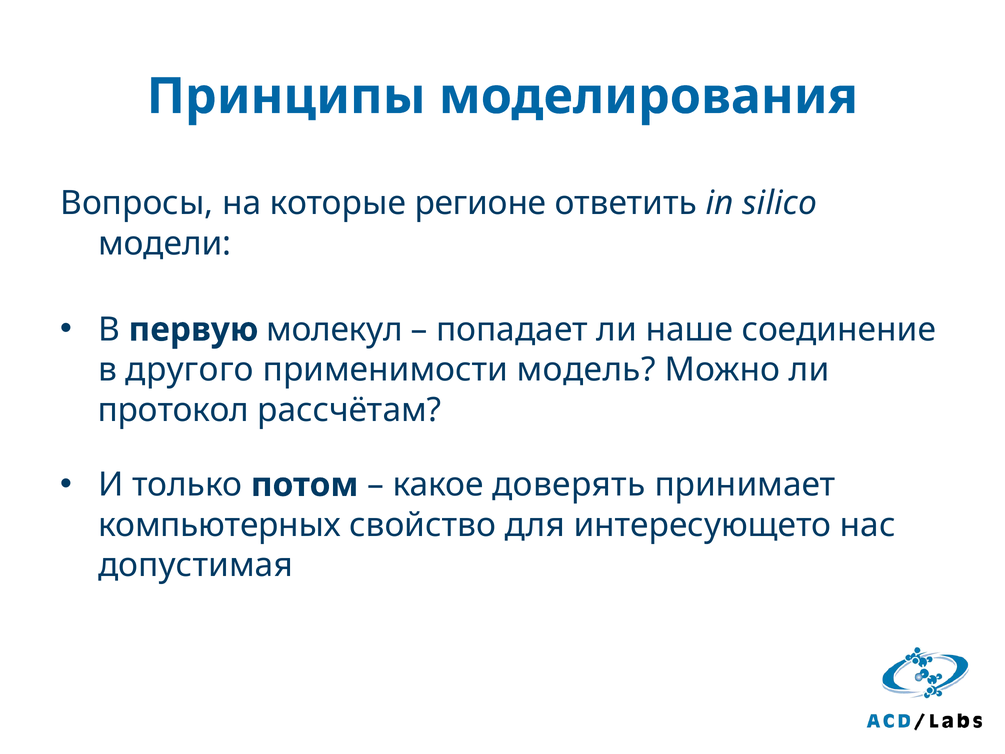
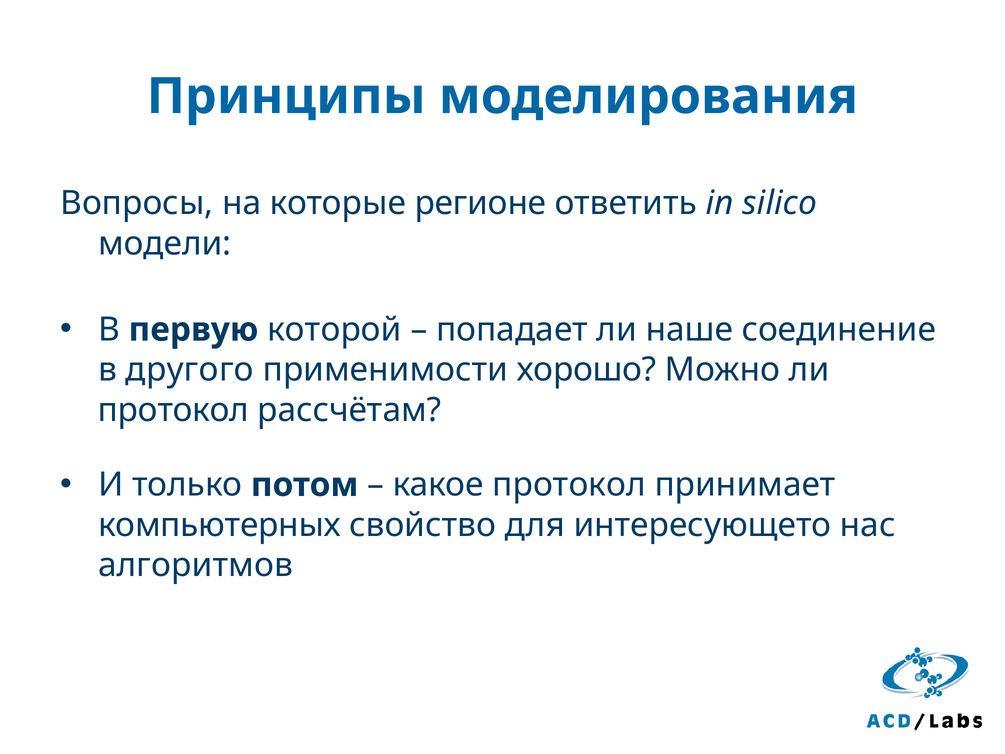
молекул: молекул -> которой (334, 330)
модель: модель -> хорошо (587, 370)
какое доверять: доверять -> протокол (569, 485)
допустимая: допустимая -> алгоритмов (195, 565)
